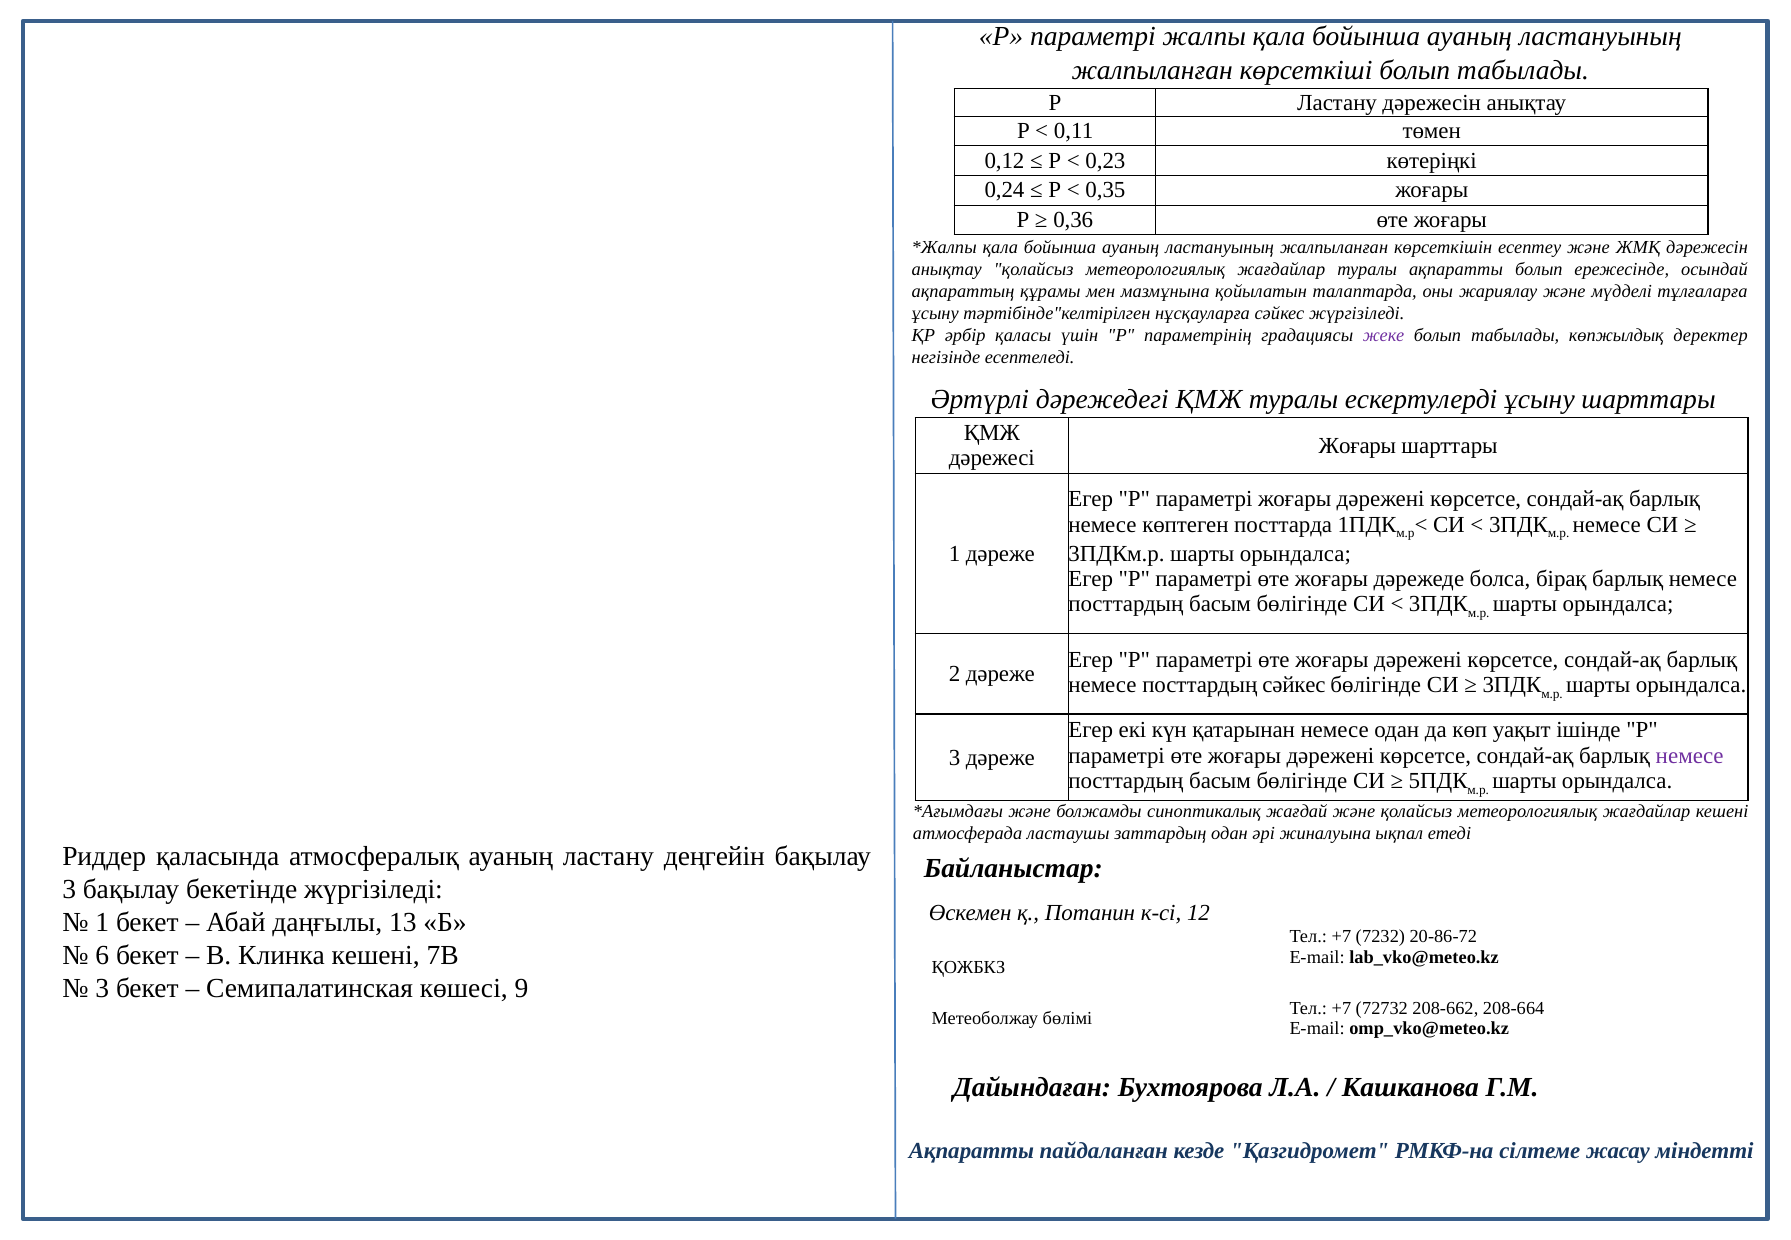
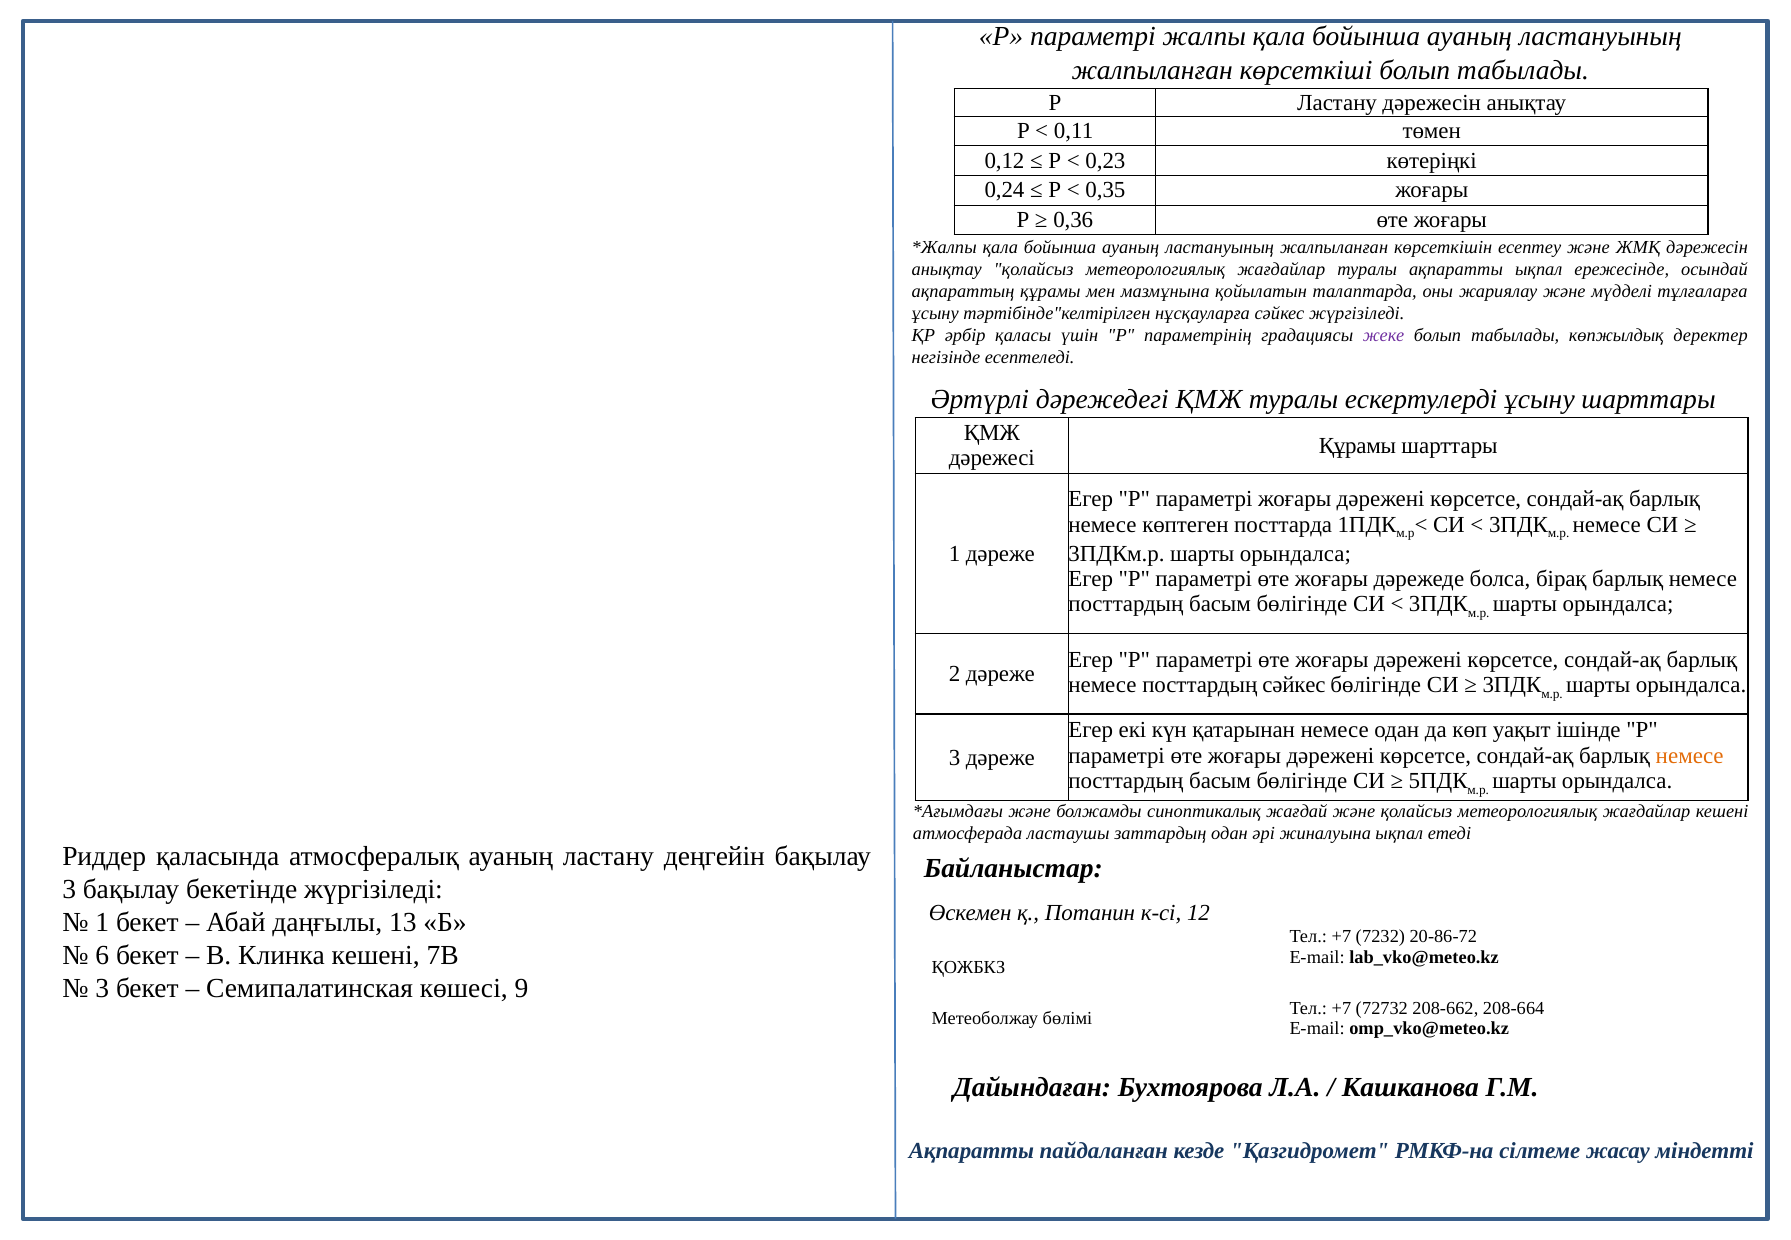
ақпаратты болып: болып -> ықпал (1539, 269)
Жоғары: Жоғары -> Құрамы (1357, 446)
немесе colour: purple -> orange (1690, 756)
